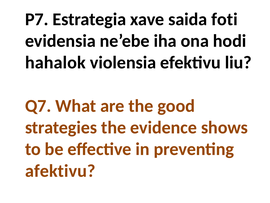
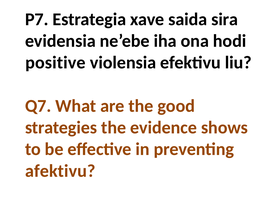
foti: foti -> sira (225, 19)
hahalok: hahalok -> positive (55, 62)
